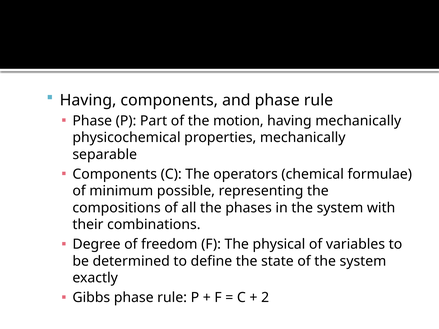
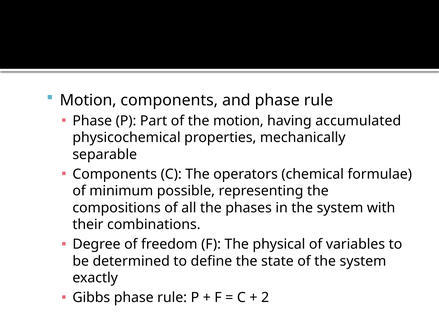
Having: Having -> Motion (88, 100)
having mechanically: mechanically -> accumulated (358, 121)
